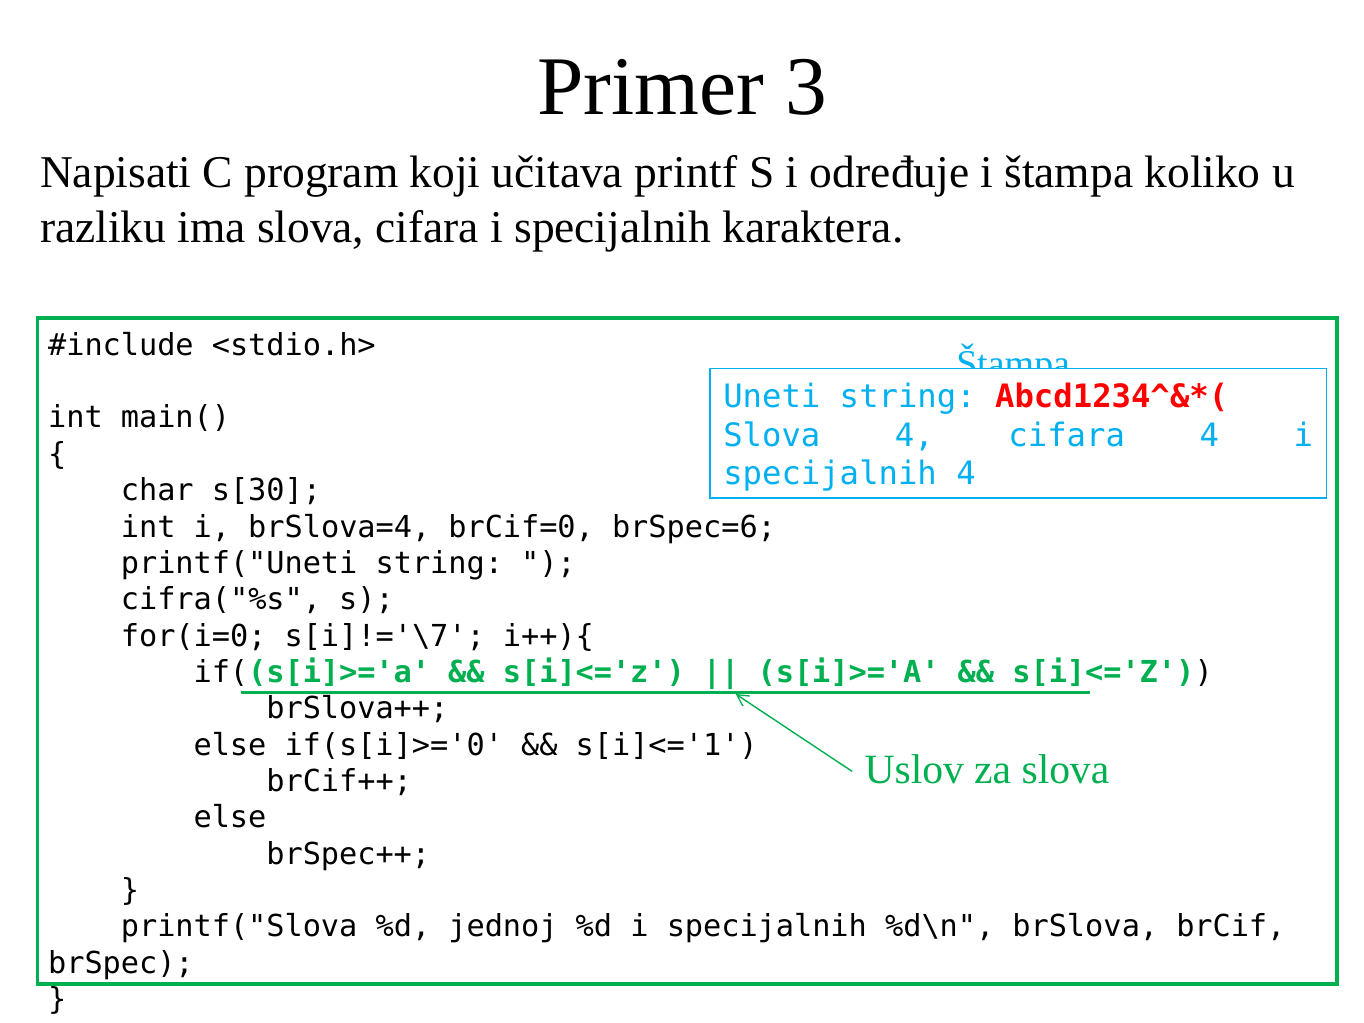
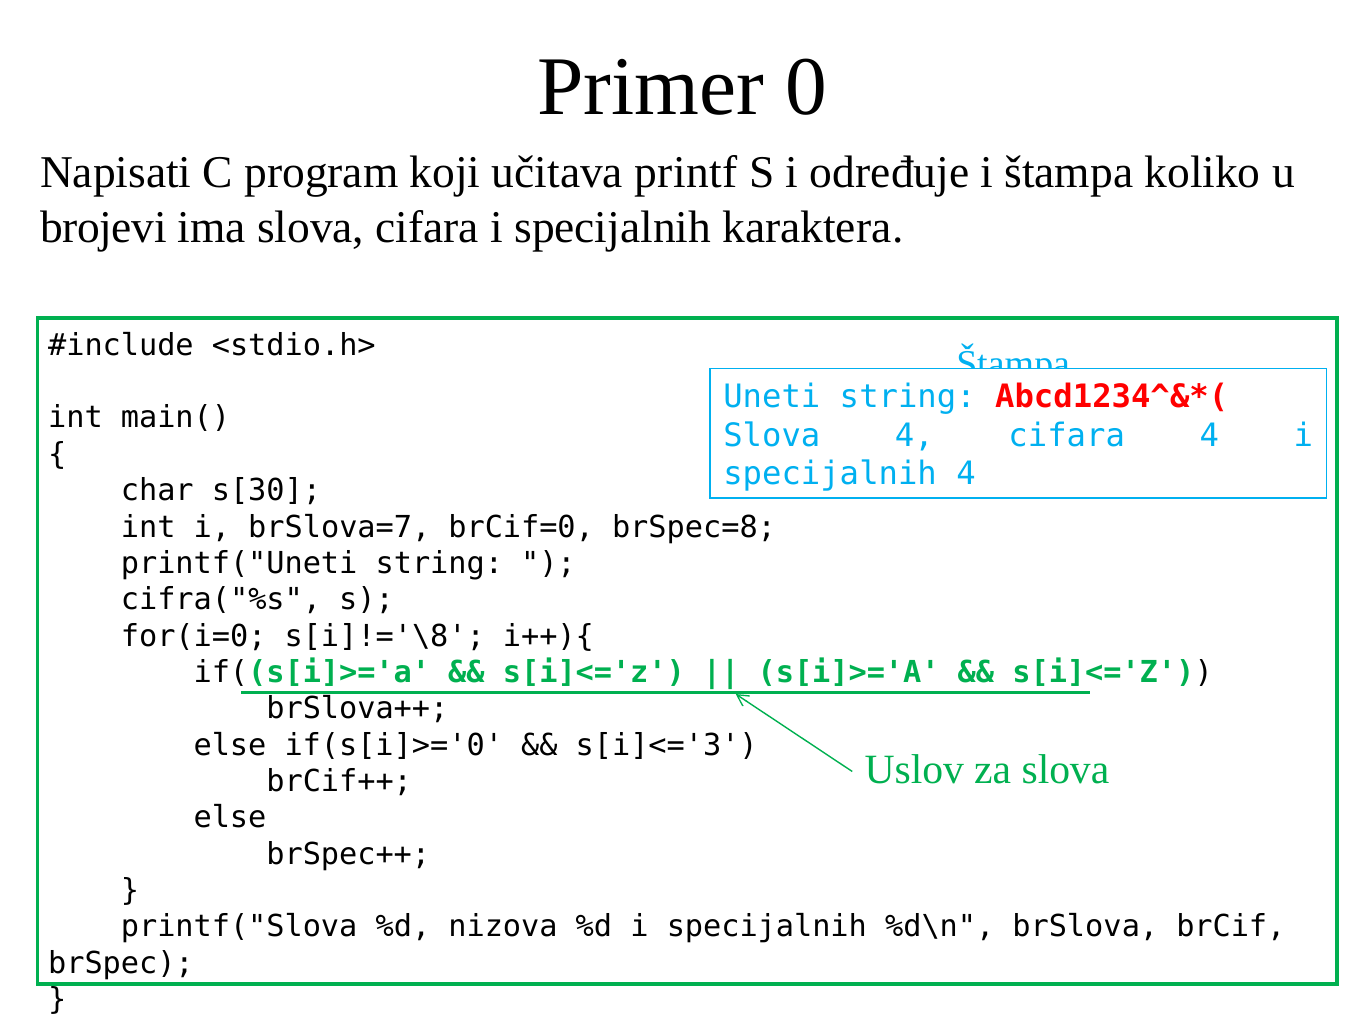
3: 3 -> 0 (806, 87)
razliku: razliku -> brojevi (103, 227)
brSlova=4: brSlova=4 -> brSlova=7 (339, 527)
brSpec=6: brSpec=6 -> brSpec=8 (694, 527)
s[i]!='\7: s[i]!='\7 -> s[i]!='\8 (385, 636)
s[i]<='1: s[i]<='1 -> s[i]<='3 (667, 745)
jednoj: jednoj -> nizova (503, 927)
